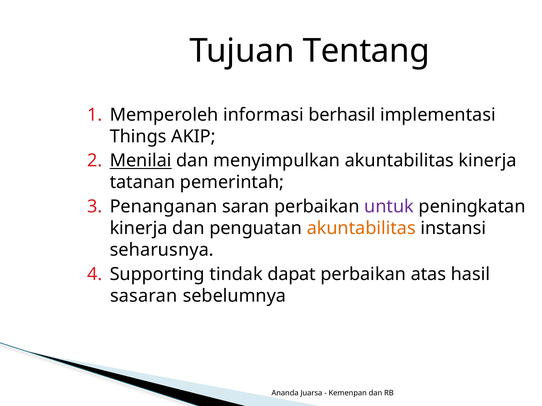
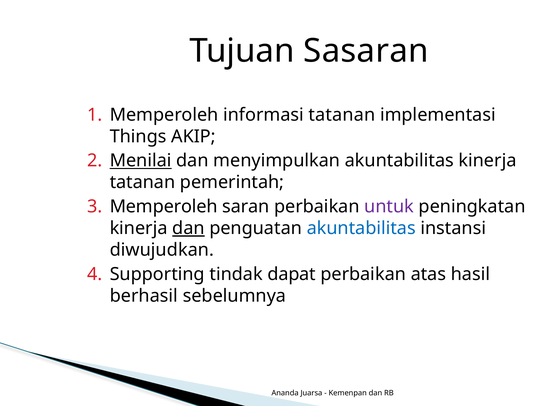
Tentang: Tentang -> Sasaran (366, 51)
informasi berhasil: berhasil -> tatanan (342, 115)
Penanganan: Penanganan -> Memperoleh (164, 207)
dan underline: none -> present (188, 229)
akuntabilitas colour: orange -> blue (361, 229)
seharusnya: seharusnya -> diwujudkan (162, 250)
sasaran: sasaran -> berhasil (144, 296)
